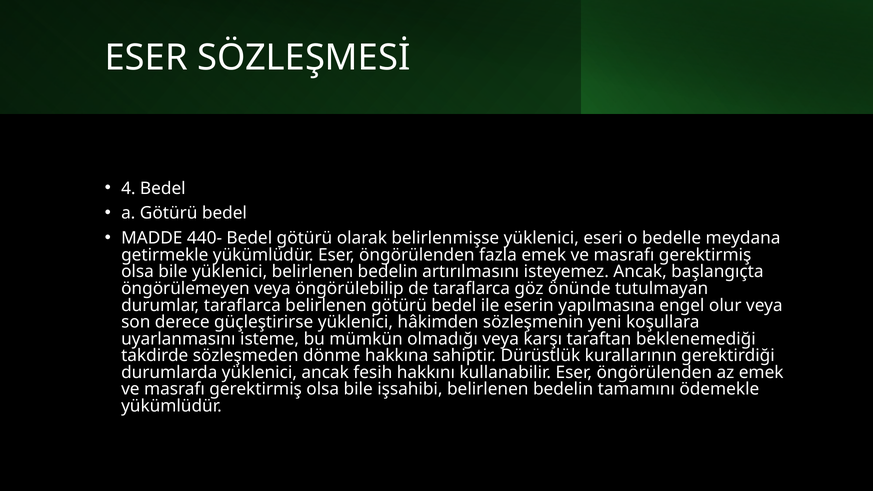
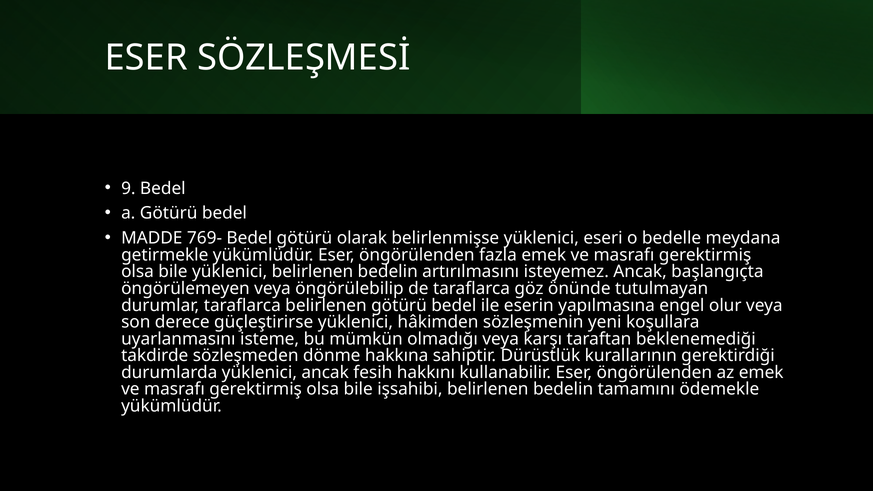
4: 4 -> 9 (128, 188)
440-: 440- -> 769- (205, 238)
